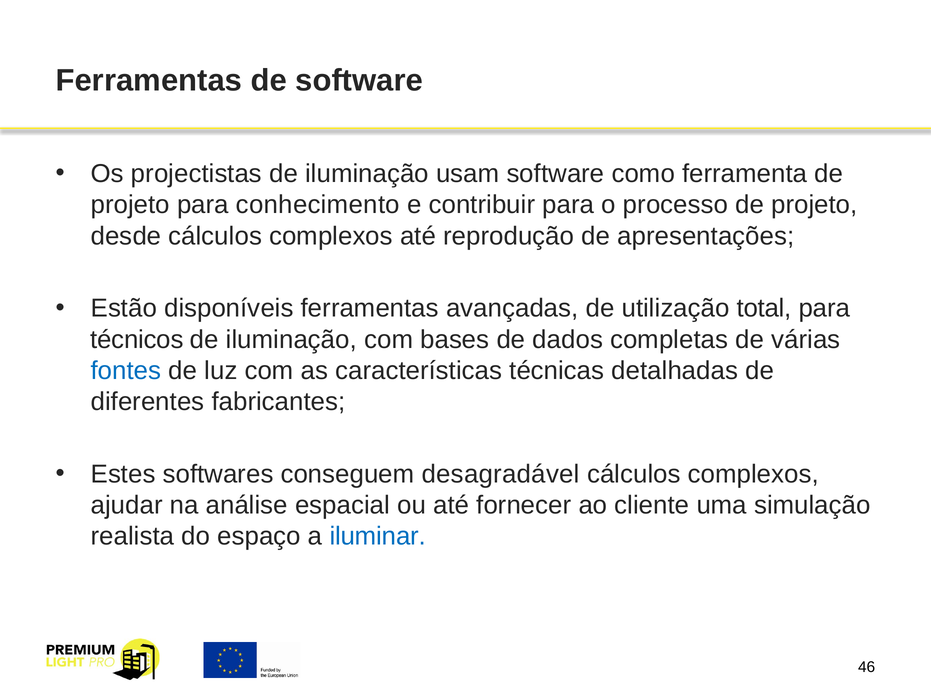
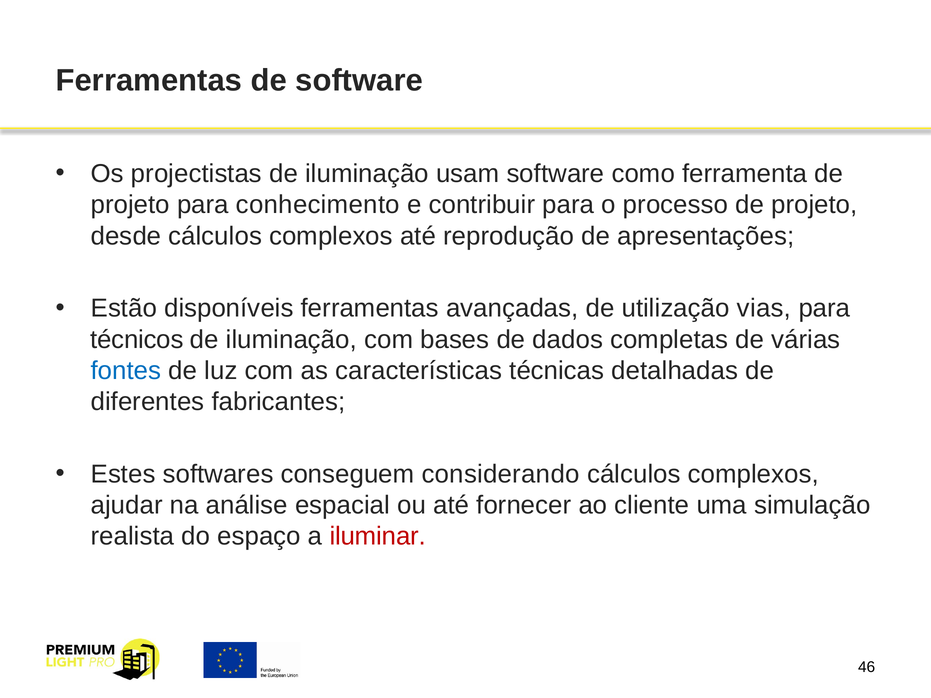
total: total -> vias (764, 309)
desagradável: desagradável -> considerando (501, 474)
iluminar colour: blue -> red (378, 536)
